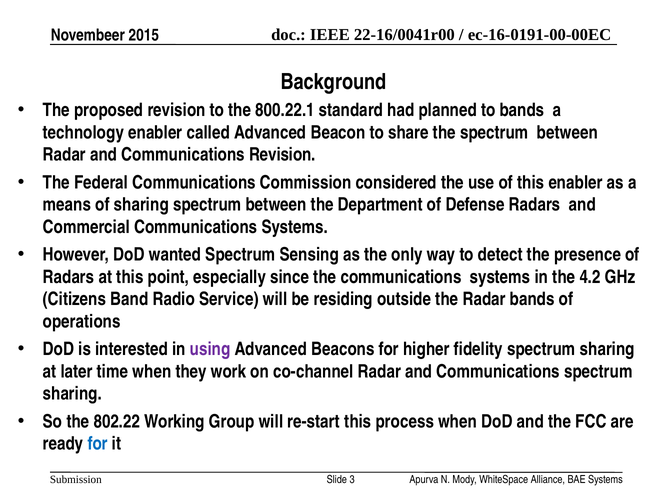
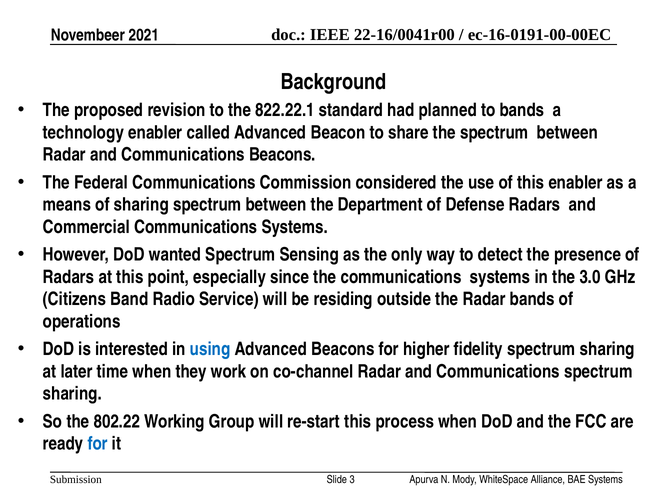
2015: 2015 -> 2021 (144, 35)
800.22.1: 800.22.1 -> 822.22.1 (285, 110)
Communications Revision: Revision -> Beacons (282, 155)
4.2: 4.2 -> 3.0 (590, 277)
using colour: purple -> blue (210, 349)
